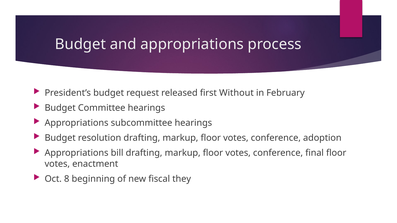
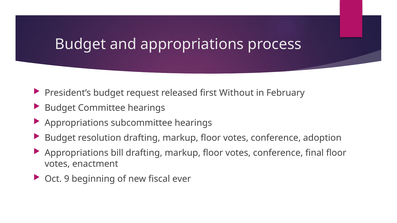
8: 8 -> 9 (67, 179)
they: they -> ever (182, 179)
